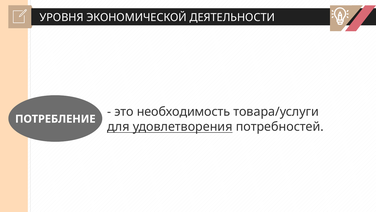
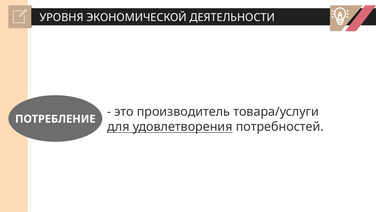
необходимость: необходимость -> производитель (183, 111)
